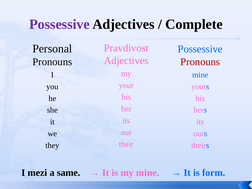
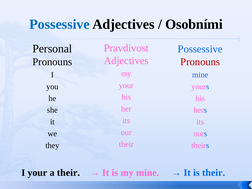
Possessive colour: purple -> blue (59, 24)
Complete: Complete -> Osobními (194, 24)
I mezi: mezi -> your (37, 173)
a same: same -> their (68, 173)
is form: form -> their (214, 173)
